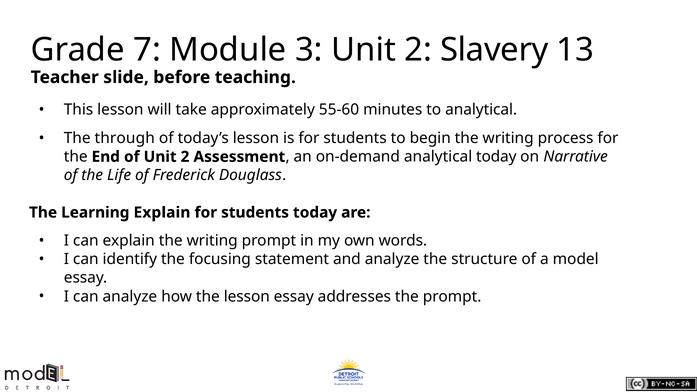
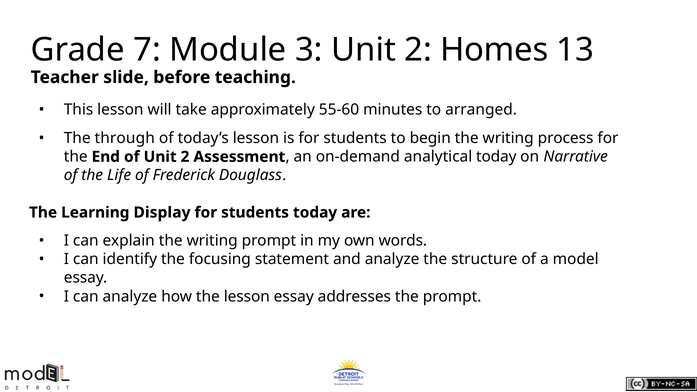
Slavery: Slavery -> Homes (494, 50)
to analytical: analytical -> arranged (481, 110)
Learning Explain: Explain -> Display (162, 213)
